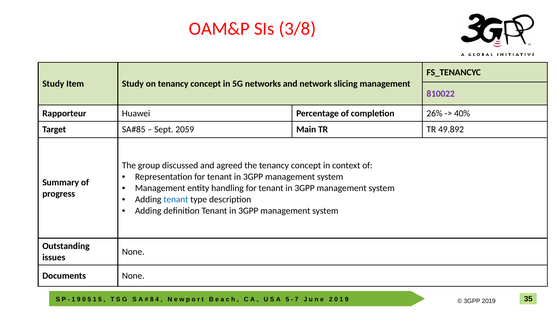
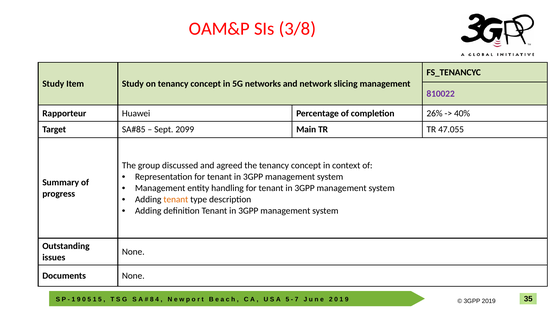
2059: 2059 -> 2099 (185, 130)
49.892: 49.892 -> 47.055 (451, 130)
tenant colour: blue -> orange (176, 200)
